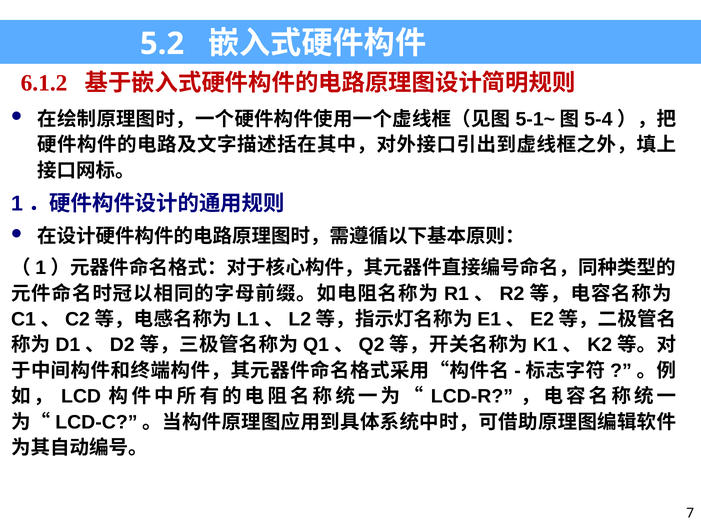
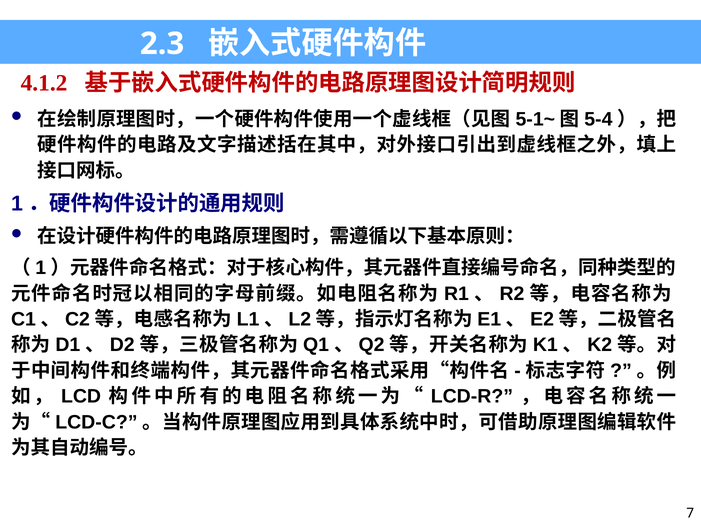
5.2: 5.2 -> 2.3 (162, 44)
6.1.2: 6.1.2 -> 4.1.2 (44, 83)
